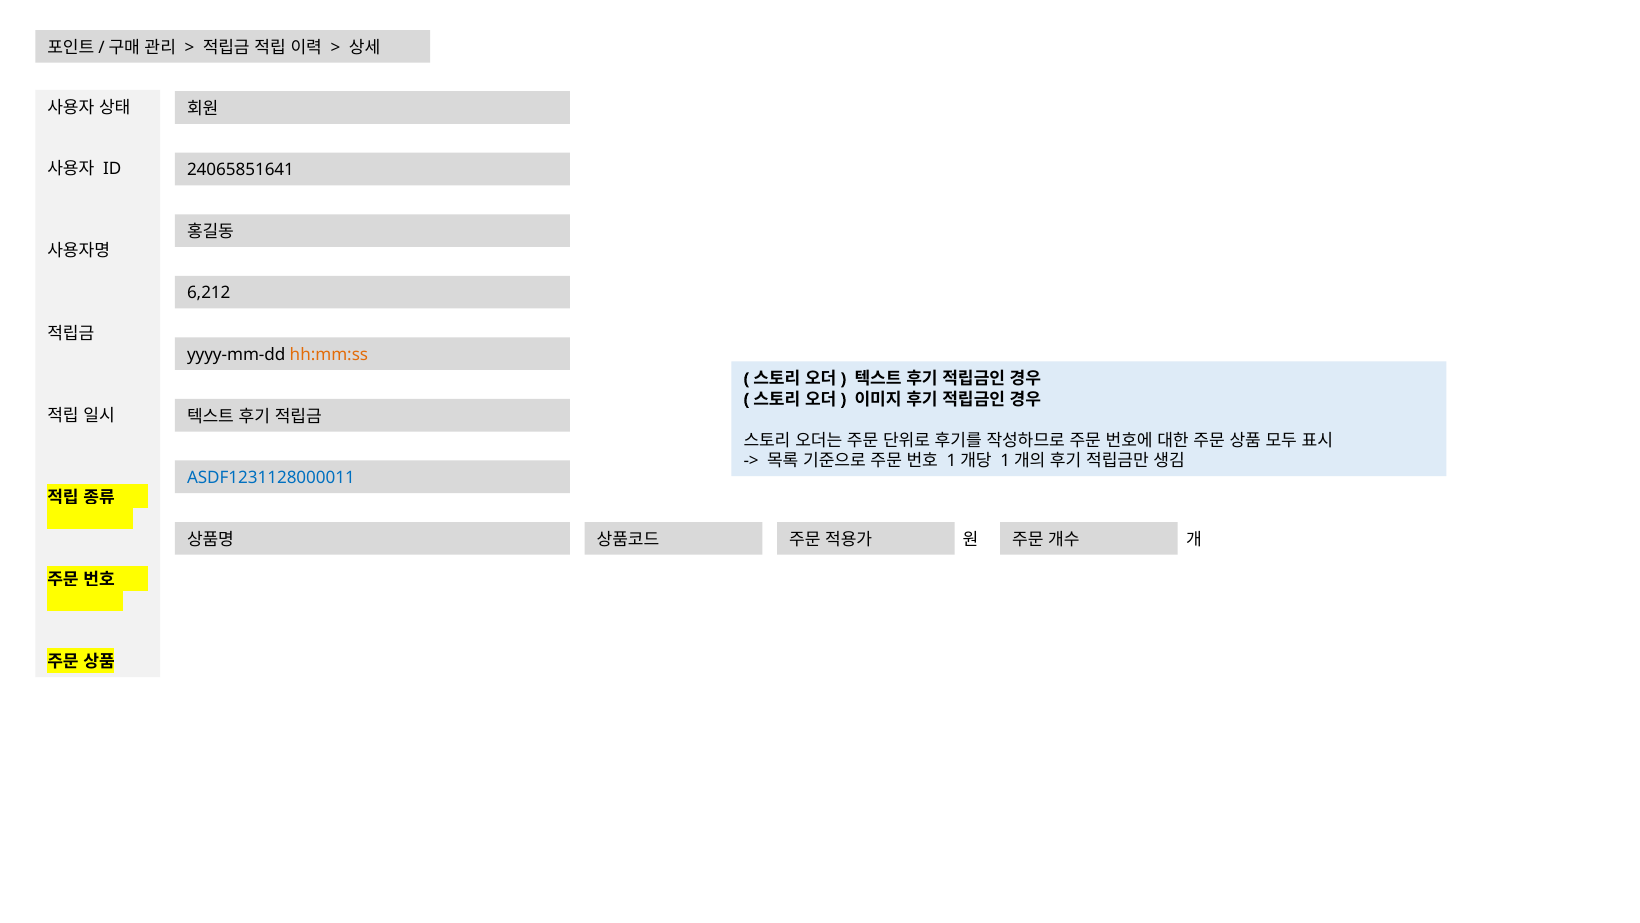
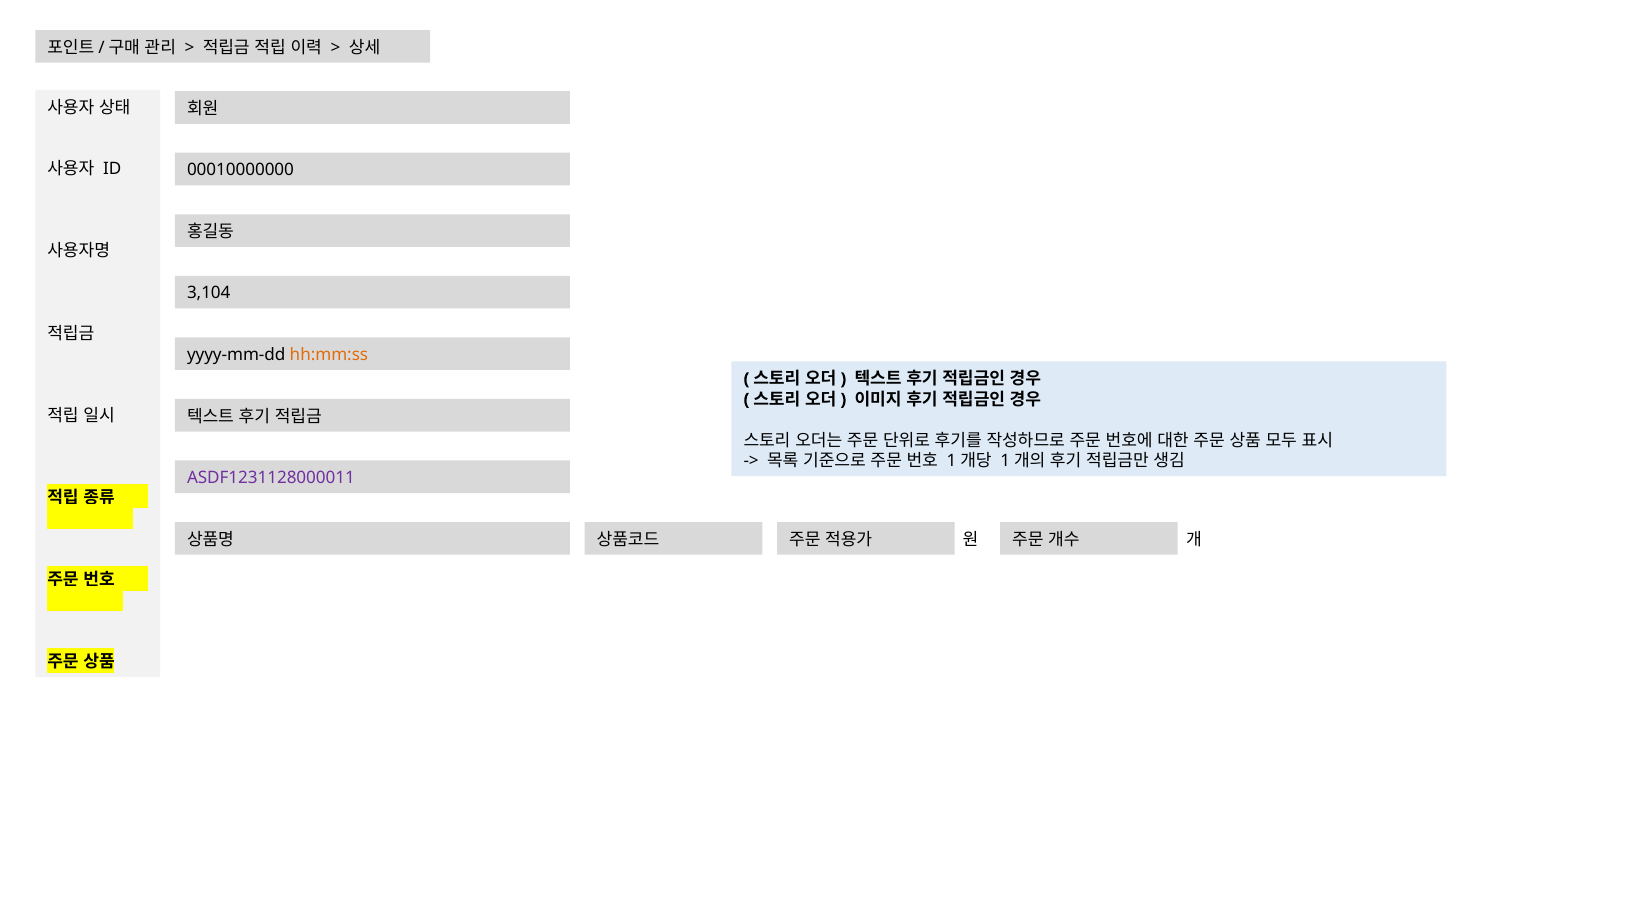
24065851641: 24065851641 -> 00010000000 (241, 170)
6,212: 6,212 -> 3,104 (209, 293)
ASDF1231128000011 colour: blue -> purple (271, 478)
